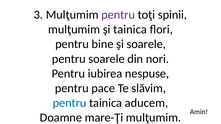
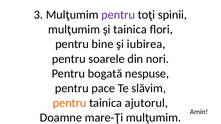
şi soarele: soarele -> iubirea (146, 44)
iubirea: iubirea -> bogată (105, 74)
pentru colour: blue -> orange (70, 103)
aducem: aducem -> ajutorul (146, 103)
